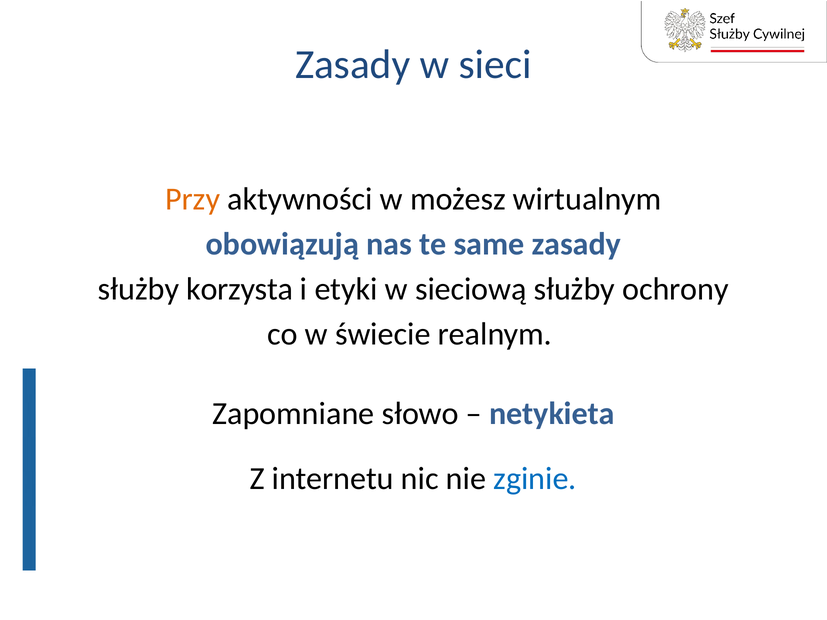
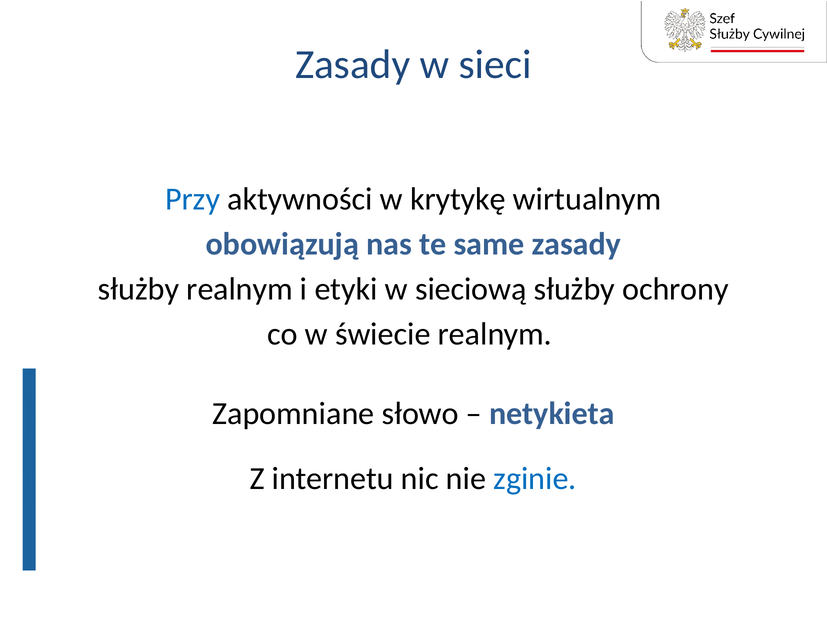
Przy colour: orange -> blue (193, 199)
możesz: możesz -> krytykę (458, 199)
służby korzysta: korzysta -> realnym (240, 289)
